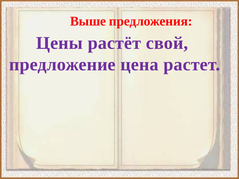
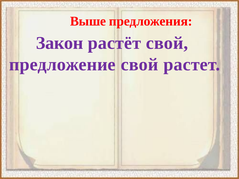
Цены: Цены -> Закон (60, 43)
предложение цена: цена -> свой (139, 65)
